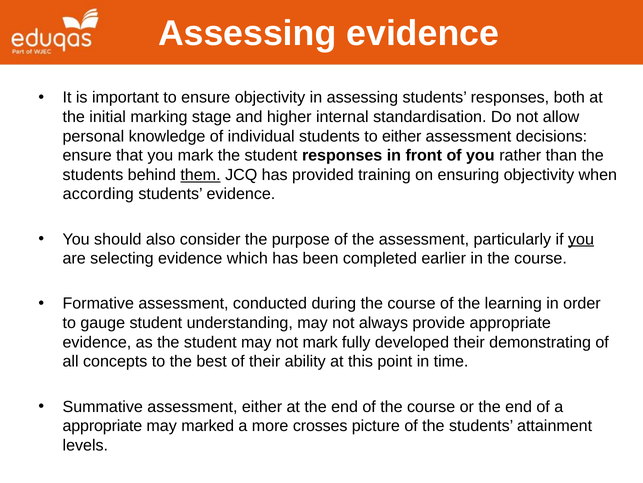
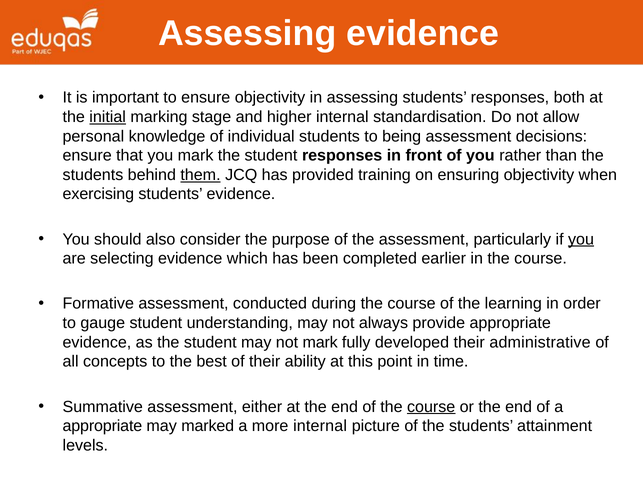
initial underline: none -> present (108, 117)
to either: either -> being (402, 136)
according: according -> exercising (98, 194)
demonstrating: demonstrating -> administrative (540, 342)
course underline: none -> present (431, 406)
more crosses: crosses -> internal (320, 425)
